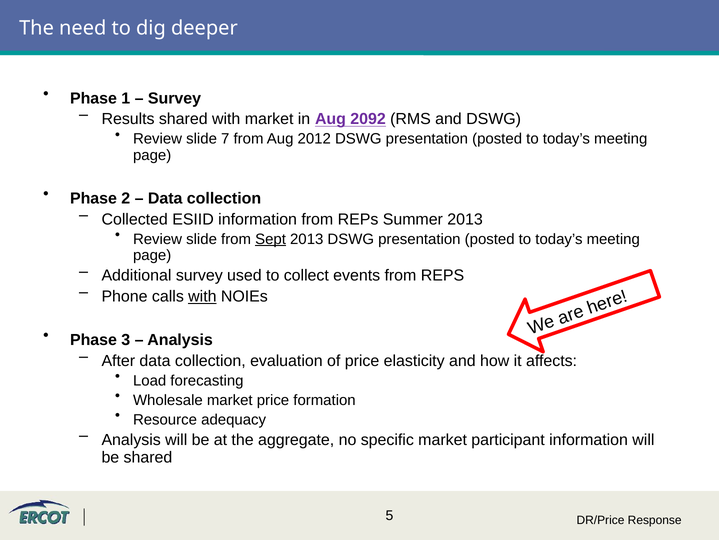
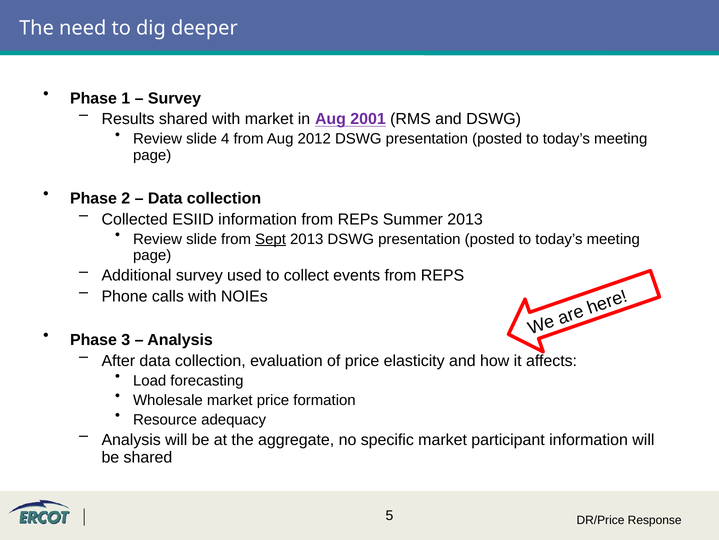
2092: 2092 -> 2001 (368, 119)
7: 7 -> 4 (225, 139)
with underline: present -> none (202, 296)
